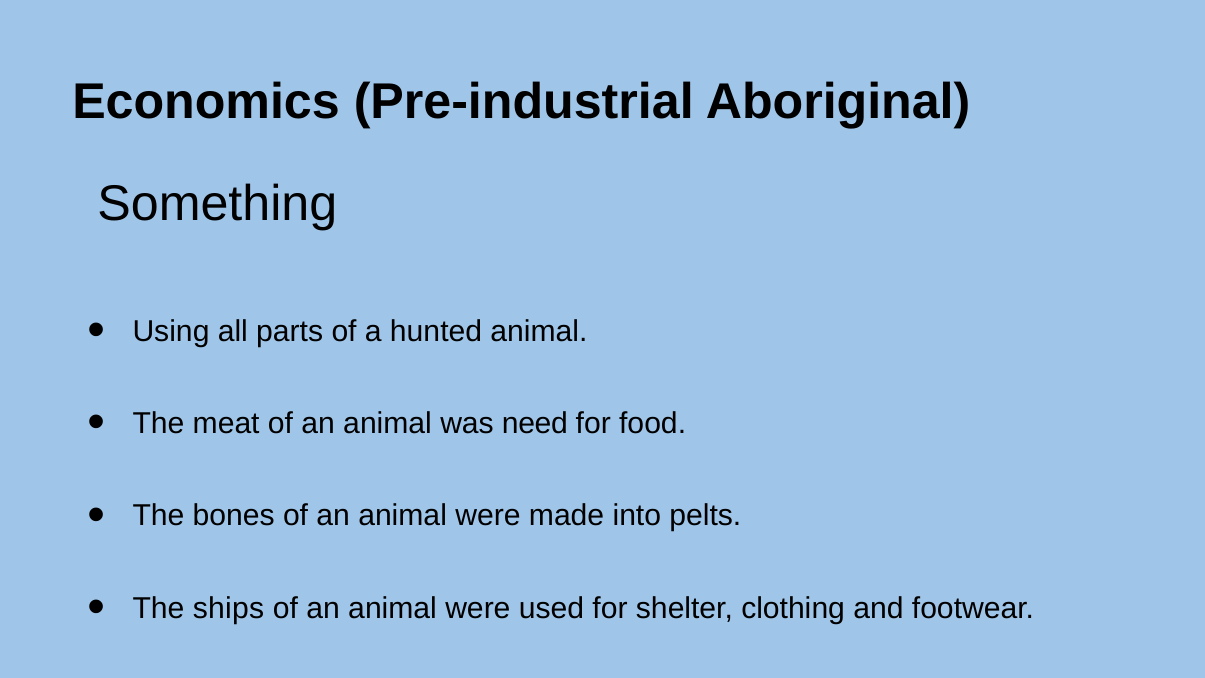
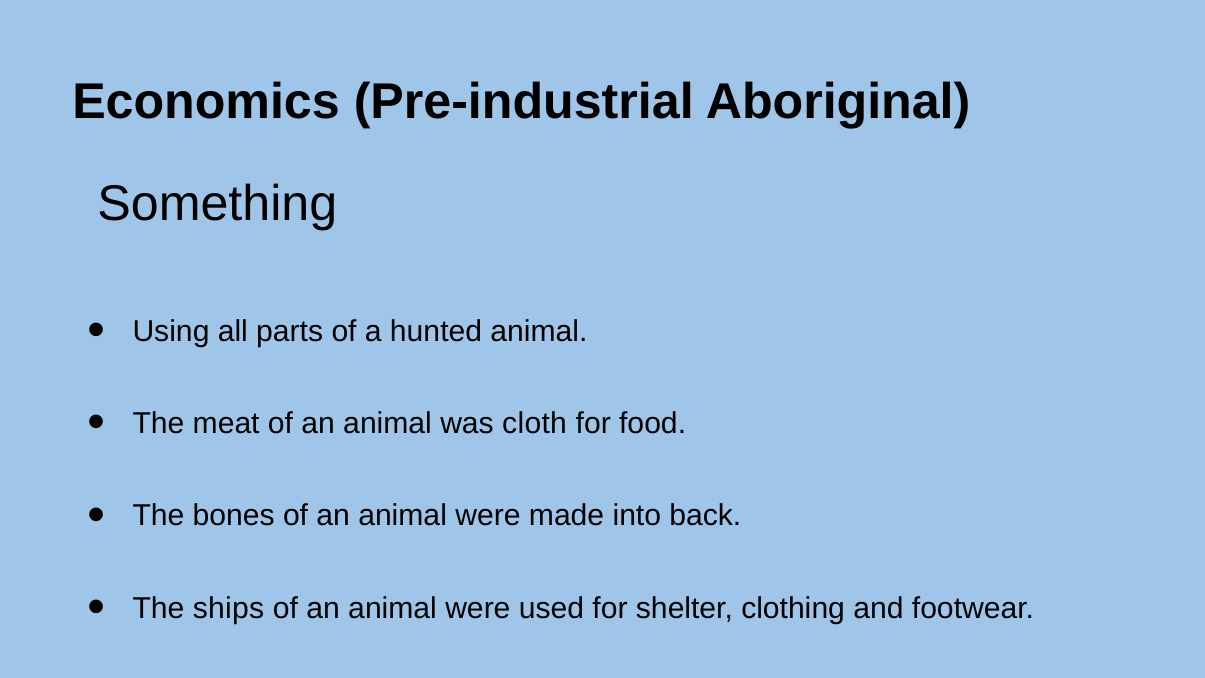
need: need -> cloth (535, 423)
pelts: pelts -> back (705, 516)
